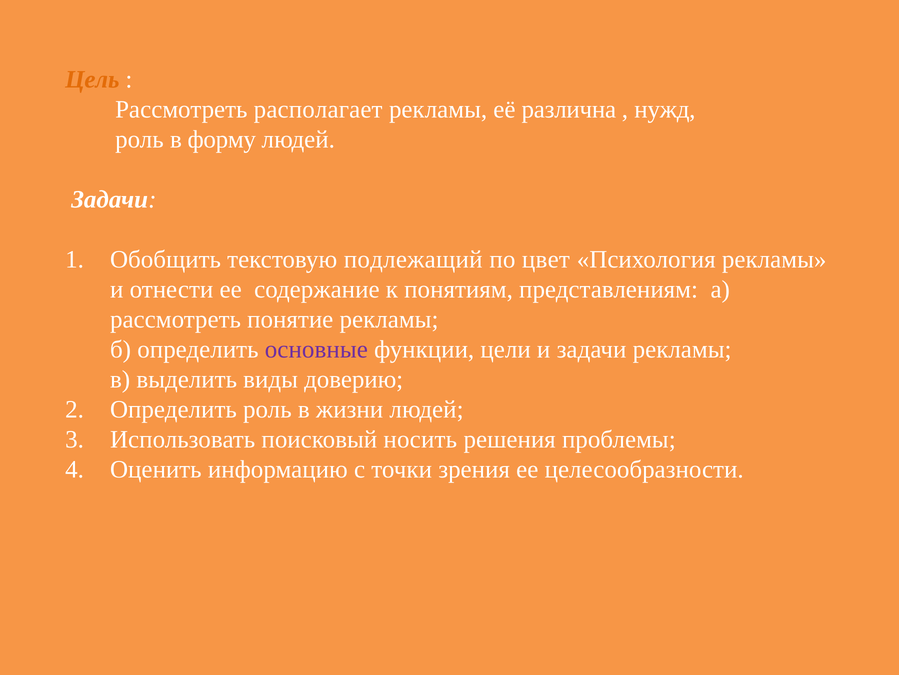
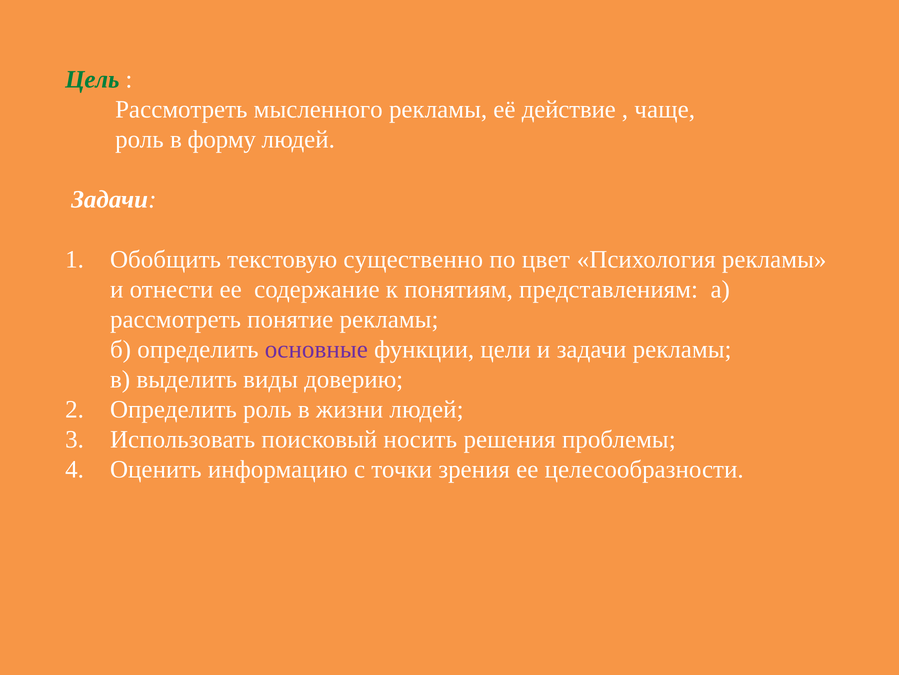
Цель colour: orange -> green (92, 79)
располагает: располагает -> мысленного (318, 109)
различна: различна -> действие (569, 109)
нужд: нужд -> чаще (665, 109)
подлежащий: подлежащий -> существенно (413, 259)
